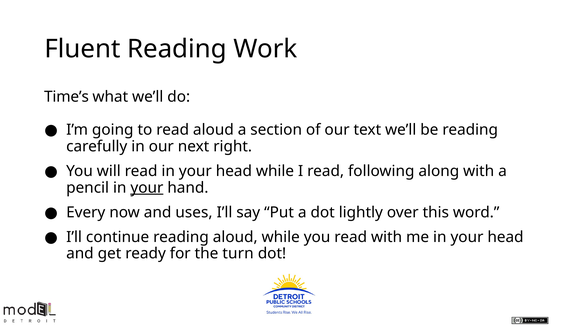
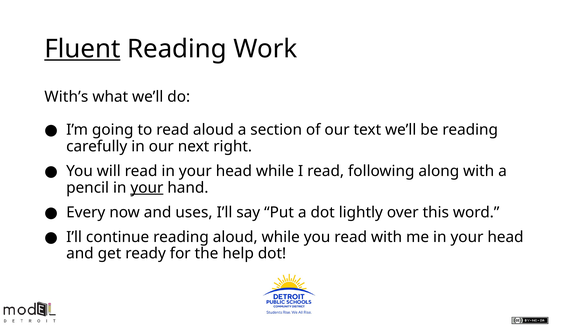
Fluent underline: none -> present (82, 49)
Time’s: Time’s -> With’s (66, 97)
turn: turn -> help (238, 254)
